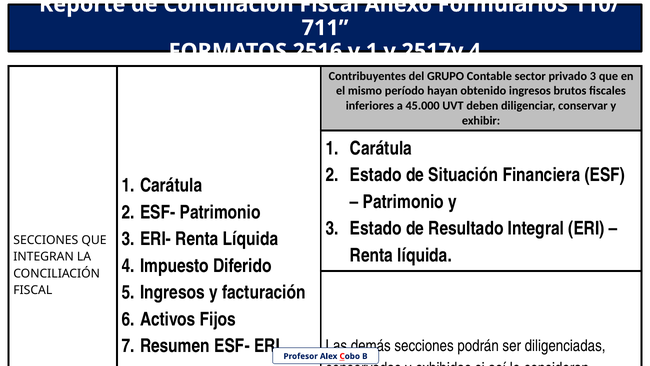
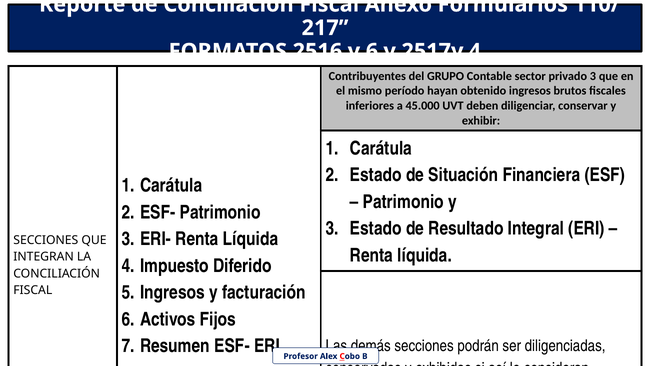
711: 711 -> 217 (325, 28)
v.1: v.1 -> v.6 (363, 51)
